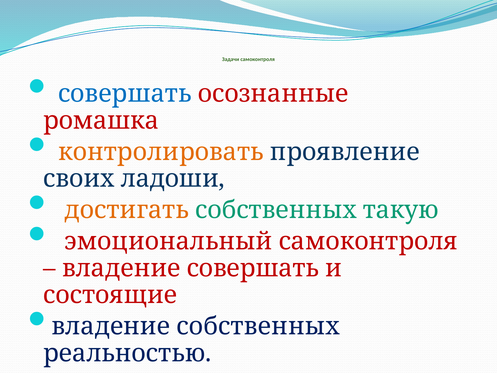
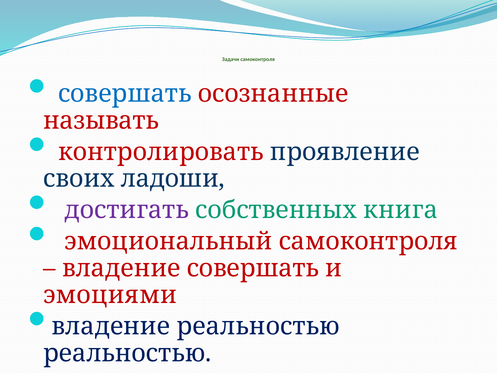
ромашка: ромашка -> называть (101, 120)
контролировать colour: orange -> red (161, 152)
достигать colour: orange -> purple (127, 210)
такую: такую -> книга (401, 210)
состоящие: состоящие -> эмоциями (110, 295)
владение собственных: собственных -> реальностью (258, 326)
